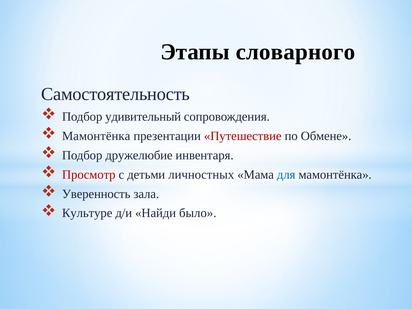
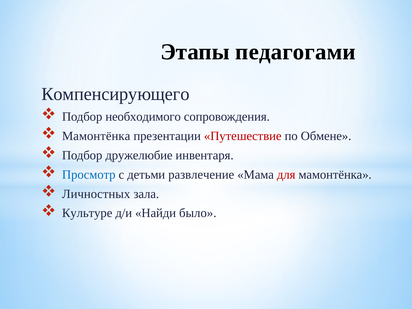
словарного: словарного -> педагогами (296, 52)
Самостоятельность: Самостоятельность -> Компенсирующего (115, 94)
удивительный: удивительный -> необходимого (143, 117)
Просмотр colour: red -> blue (89, 175)
личностных: личностных -> развлечение (201, 175)
для colour: blue -> red (286, 175)
Уверенность: Уверенность -> Личностных (96, 194)
